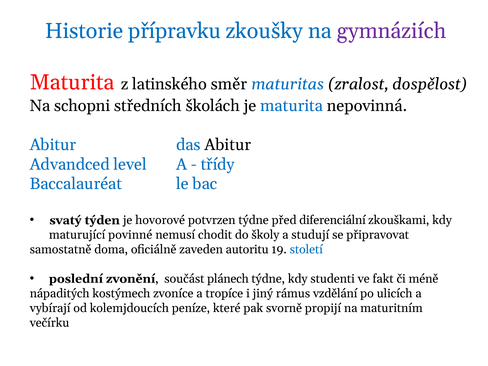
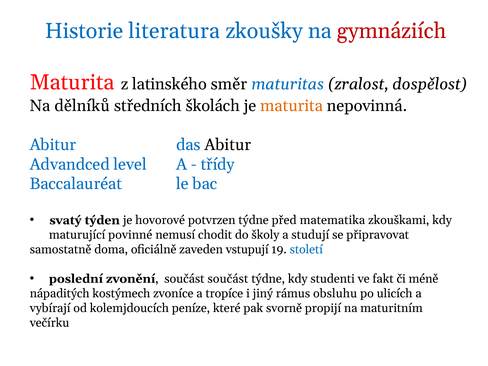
přípravku: přípravku -> literatura (174, 31)
gymnáziích colour: purple -> red (392, 31)
schopni: schopni -> dělníků (82, 106)
maturita colour: blue -> orange (292, 106)
diferenciální: diferenciální -> matematika (332, 220)
autoritu: autoritu -> vstupují (247, 250)
součást plánech: plánech -> součást (228, 279)
vzdělání: vzdělání -> obsluhu (335, 293)
